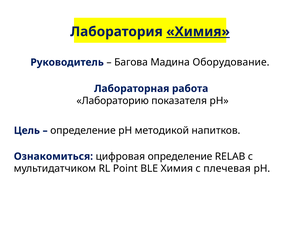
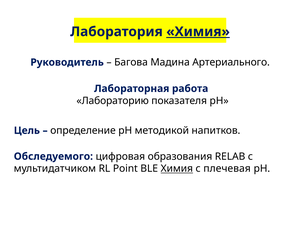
Оборудование: Оборудование -> Артериального (231, 62)
Ознакомиться: Ознакомиться -> Обследуемого (53, 156)
цифровая определение: определение -> образования (180, 156)
Химия underline: none -> present (177, 168)
